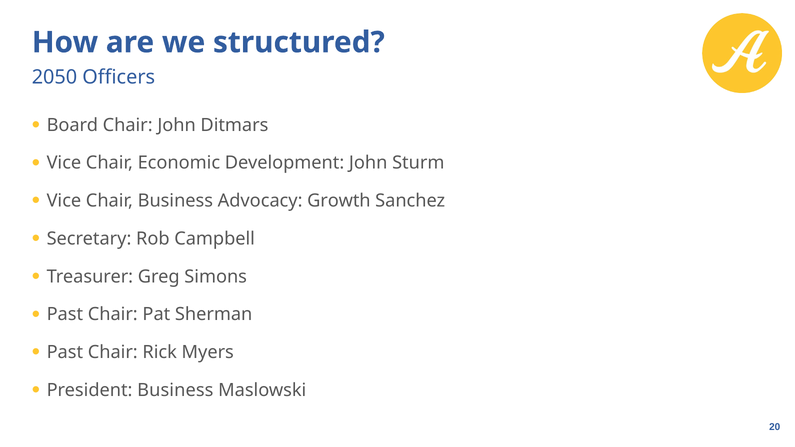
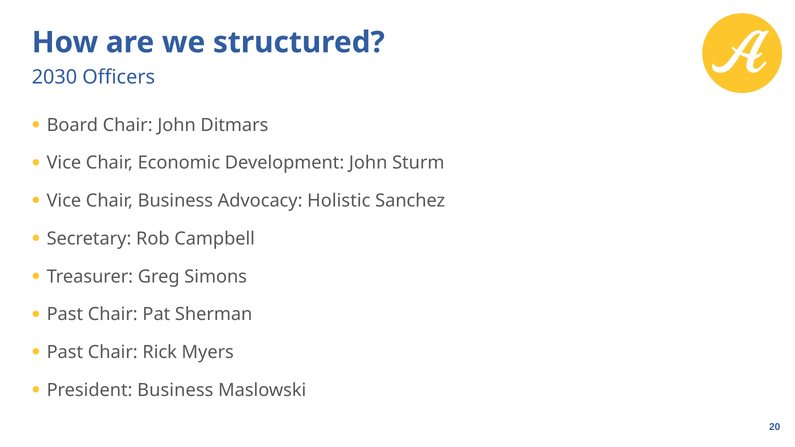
2050: 2050 -> 2030 (54, 77)
Growth: Growth -> Holistic (339, 201)
